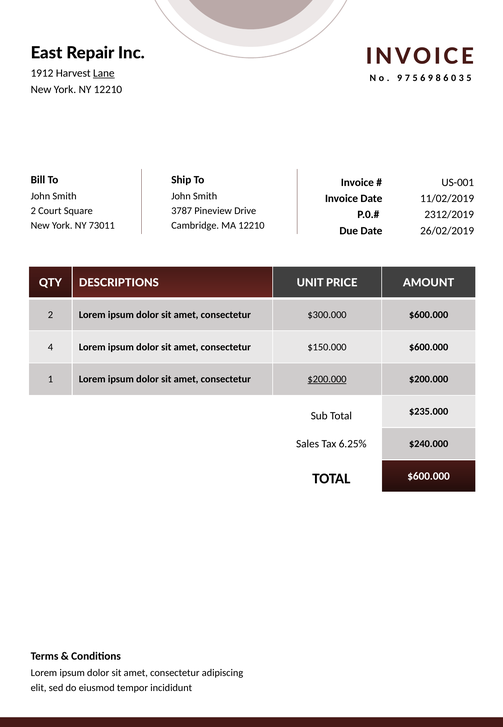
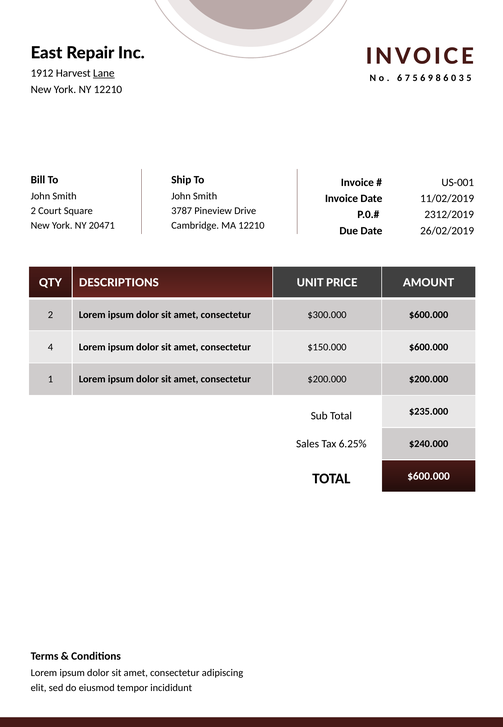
9: 9 -> 6 (400, 78)
73011: 73011 -> 20471 (102, 225)
$200.000 underline: present -> none (327, 379)
